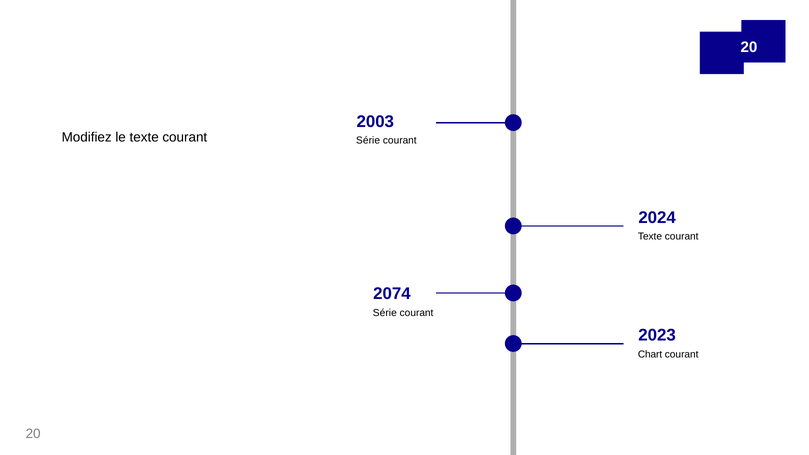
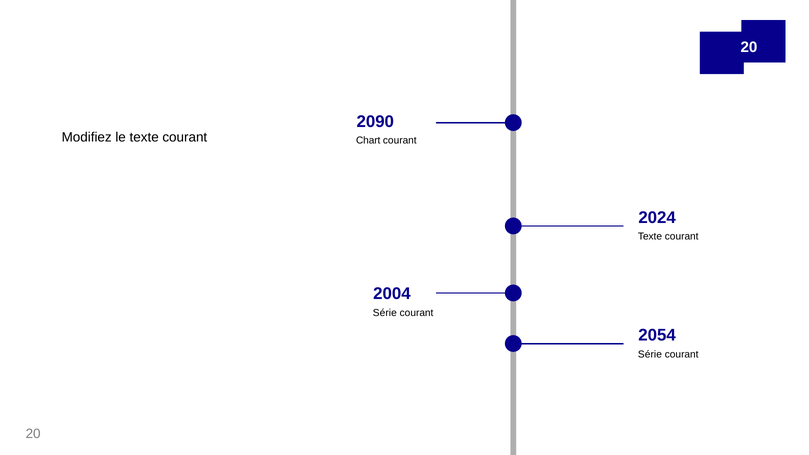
2003: 2003 -> 2090 (375, 122)
Série: Série -> Chart (368, 141)
2074: 2074 -> 2004 (392, 294)
2023: 2023 -> 2054 (657, 335)
Chart: Chart -> Série (650, 354)
